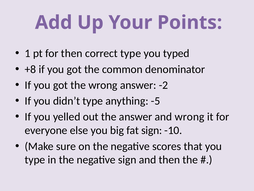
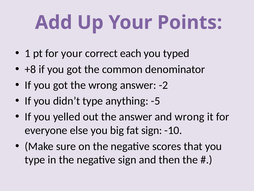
for then: then -> your (72, 53)
correct type: type -> each (131, 53)
